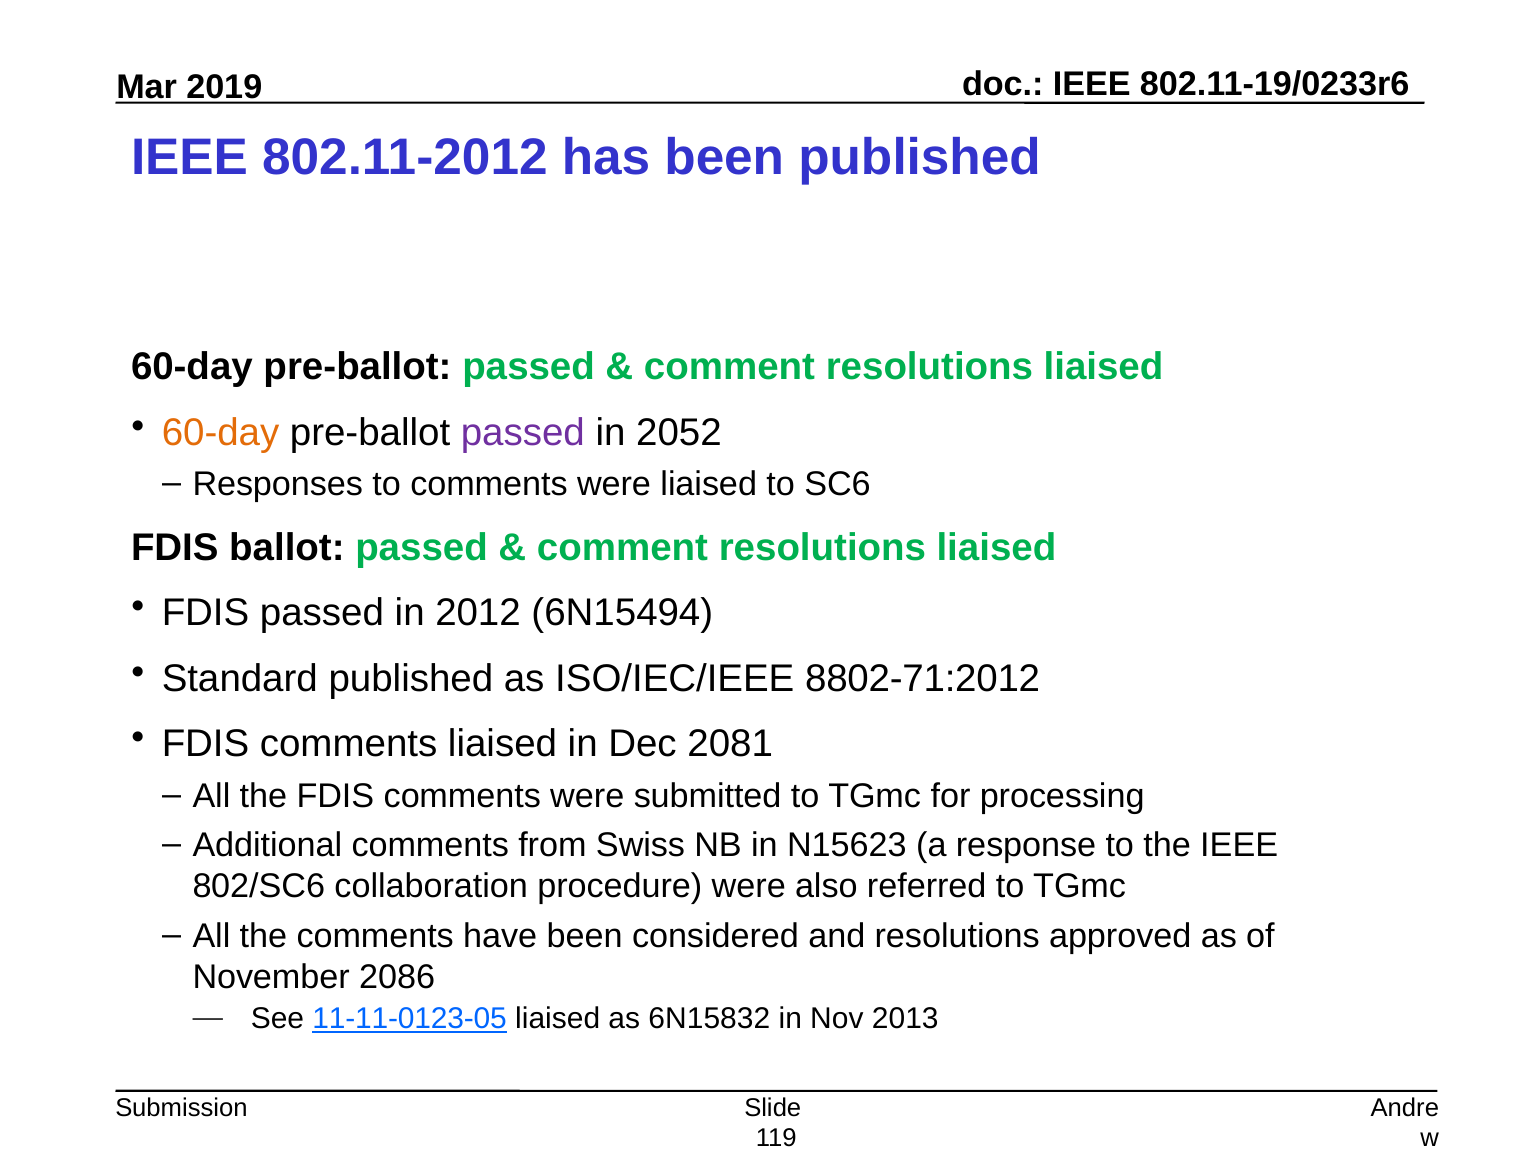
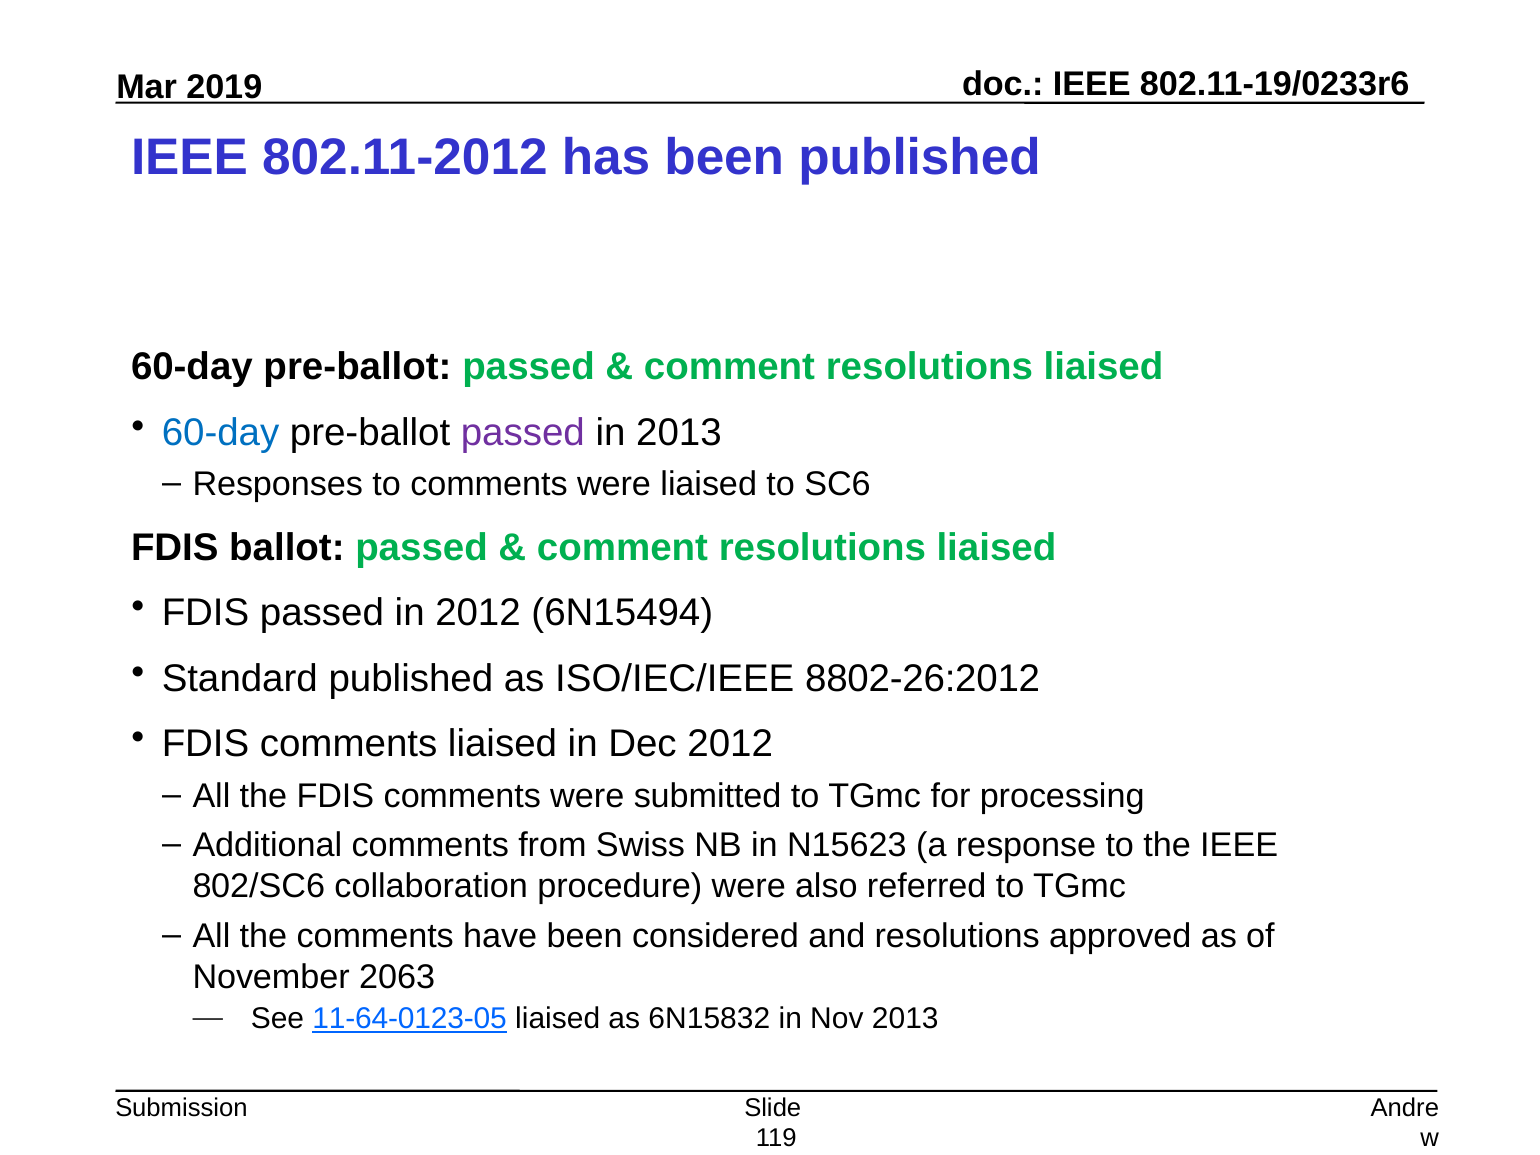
60-day colour: orange -> blue (221, 433)
in 2052: 2052 -> 2013 (679, 433)
8802-71:2012: 8802-71:2012 -> 8802-26:2012 (923, 679)
Dec 2081: 2081 -> 2012 (730, 744)
2086: 2086 -> 2063 (397, 977)
11-11-0123-05: 11-11-0123-05 -> 11-64-0123-05 (410, 1019)
